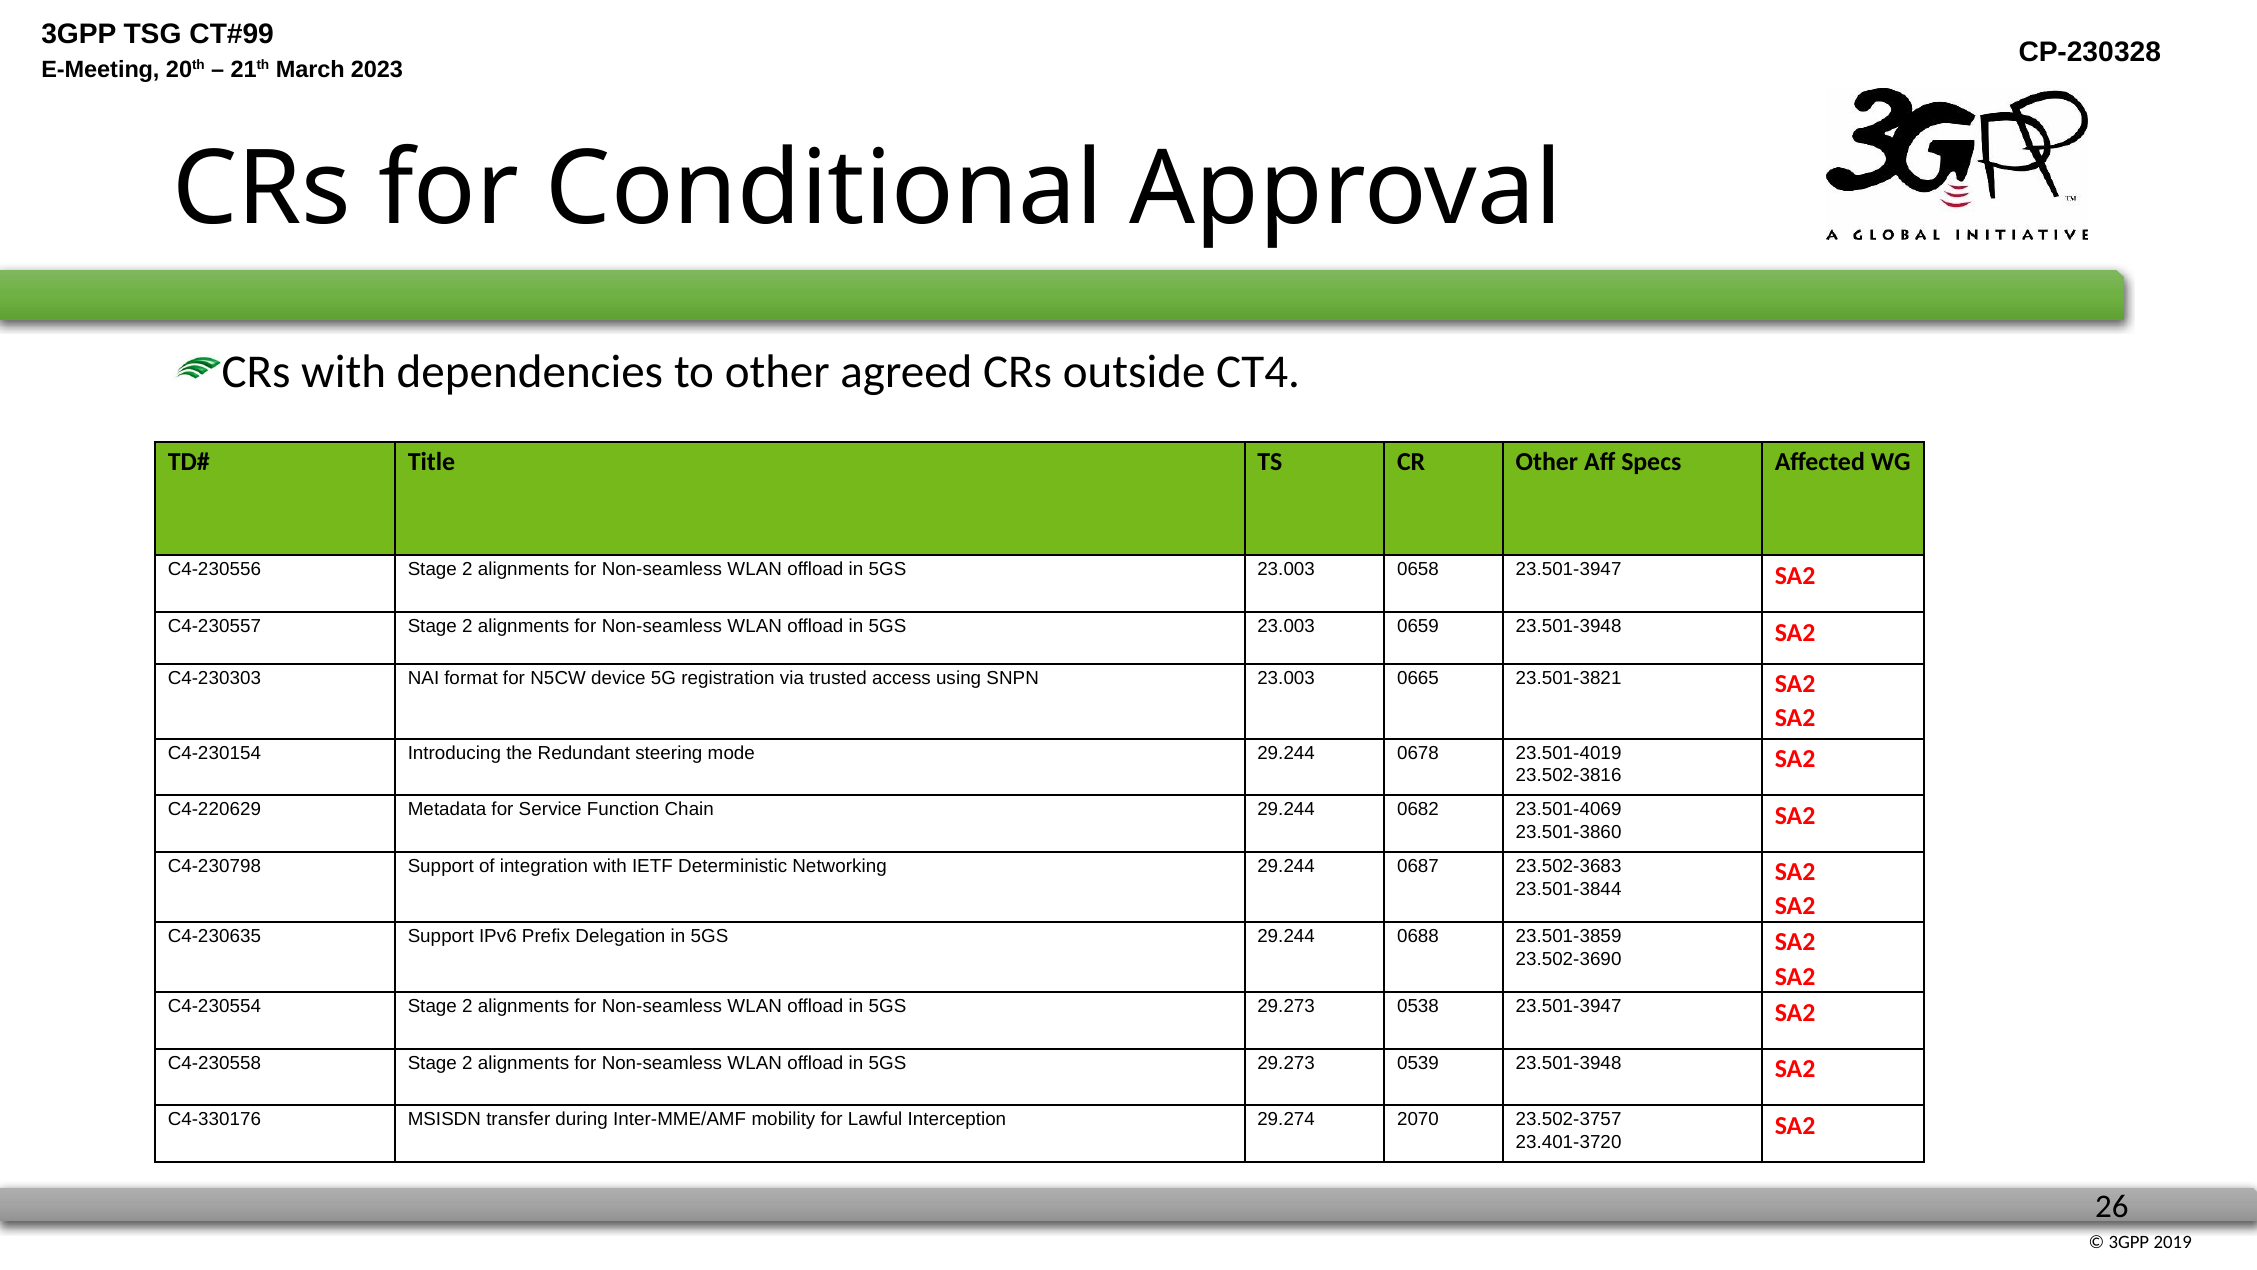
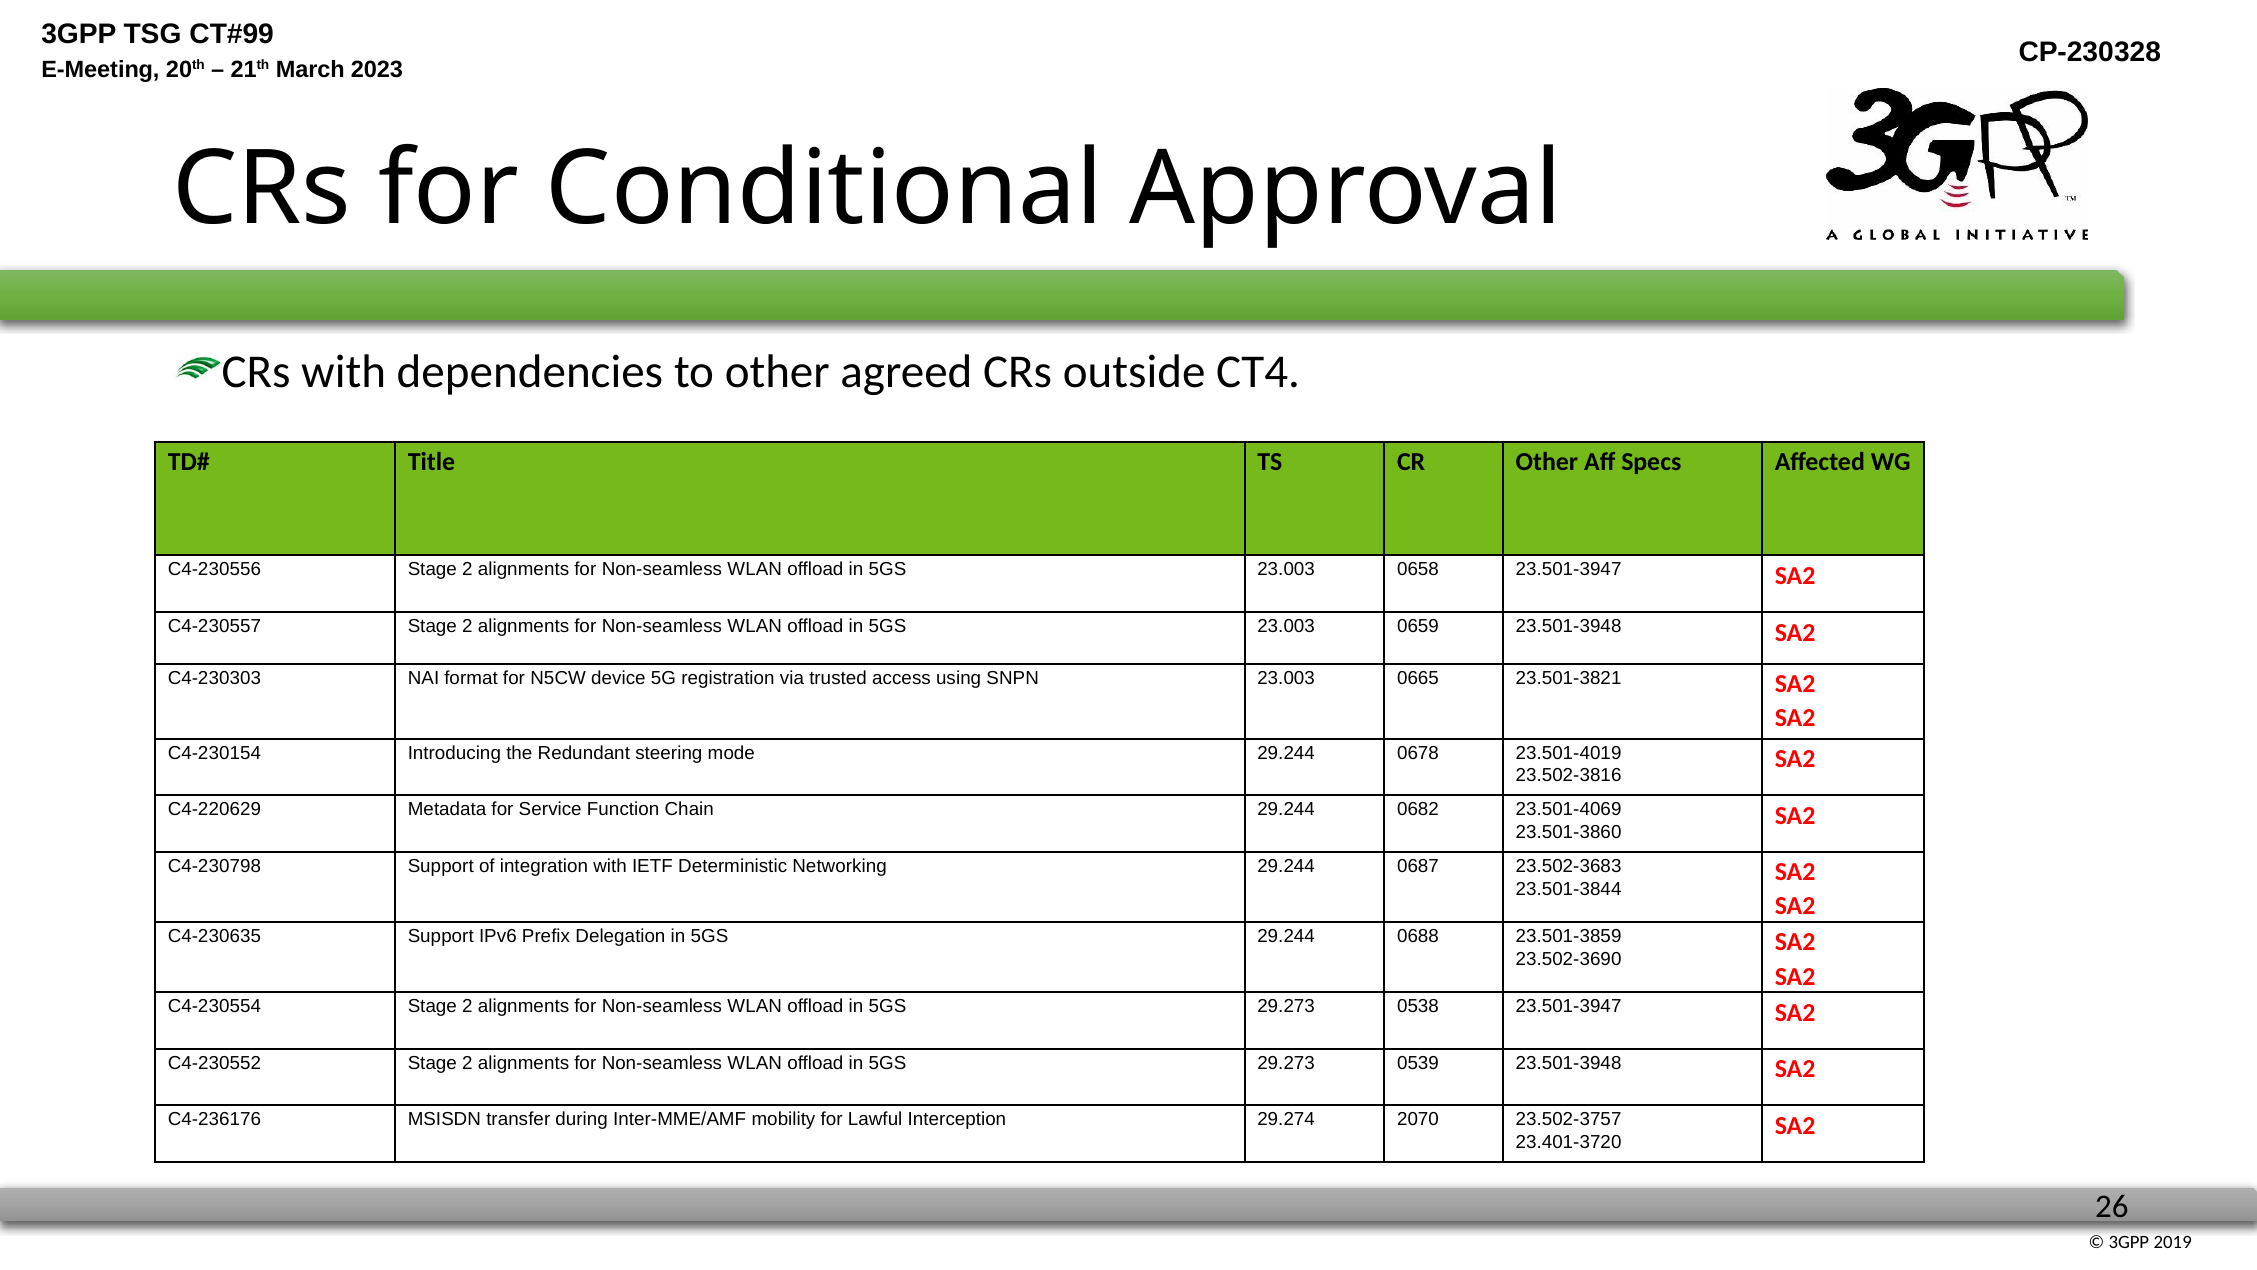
C4-230558: C4-230558 -> C4-230552 (214, 1063)
C4-330176: C4-330176 -> C4-236176 (214, 1119)
